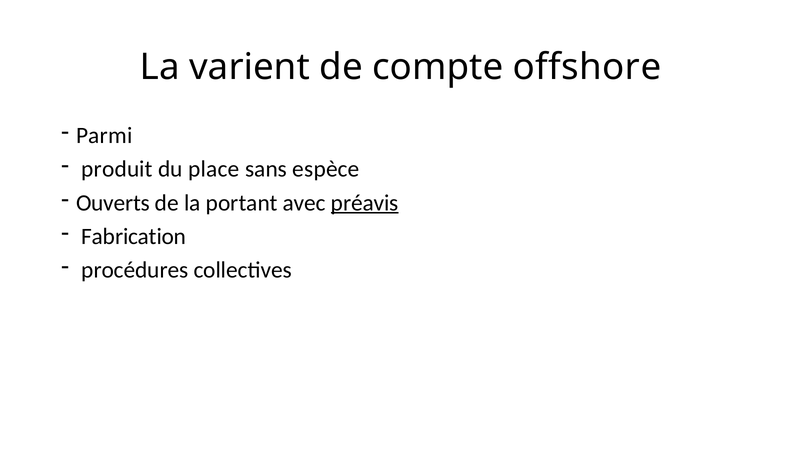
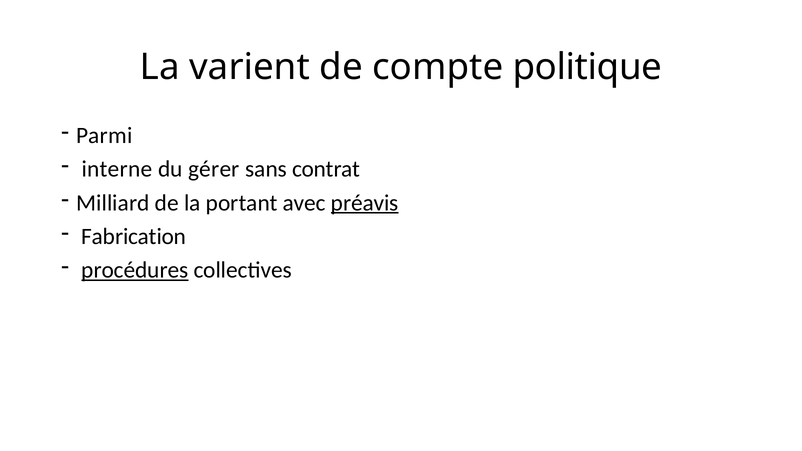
offshore: offshore -> politique (587, 67)
produit: produit -> interne (117, 169)
place: place -> gérer (214, 169)
espèce: espèce -> contrat (326, 169)
Ouverts: Ouverts -> Milliard (113, 203)
procédures underline: none -> present (135, 270)
